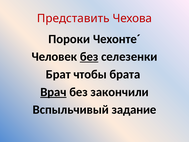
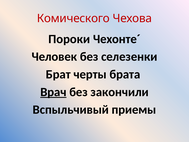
Представить: Представить -> Комического (73, 18)
без underline: present -> none (89, 57)
чтобы: чтобы -> черты (90, 74)
задание: задание -> приемы (134, 109)
